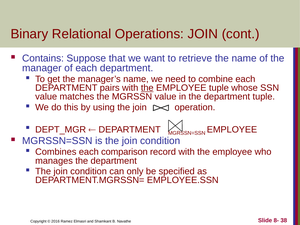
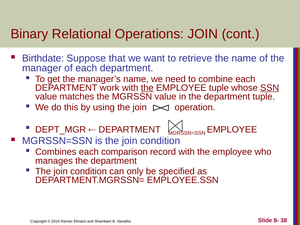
Contains: Contains -> Birthdate (43, 58)
pairs: pairs -> work (110, 88)
SSN underline: none -> present (270, 88)
